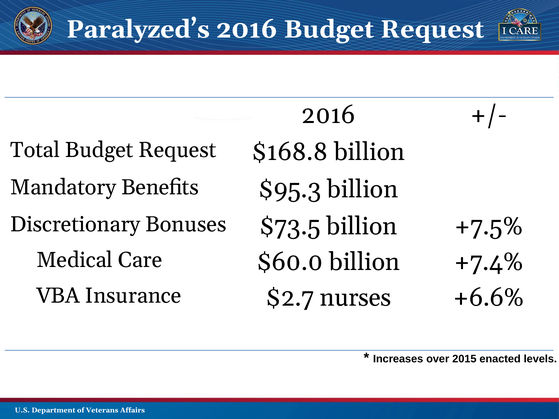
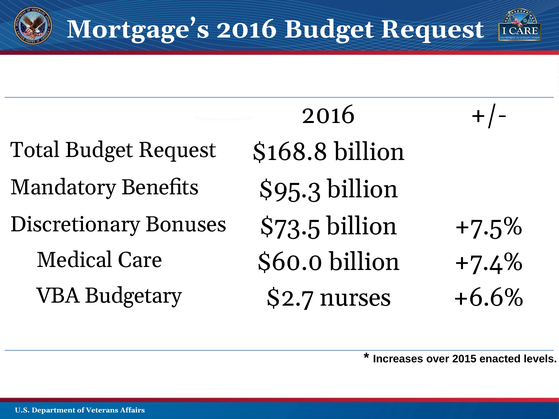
Paralyzed’s: Paralyzed’s -> Mortgage’s (138, 29)
Insurance: Insurance -> Budgetary (133, 296)
